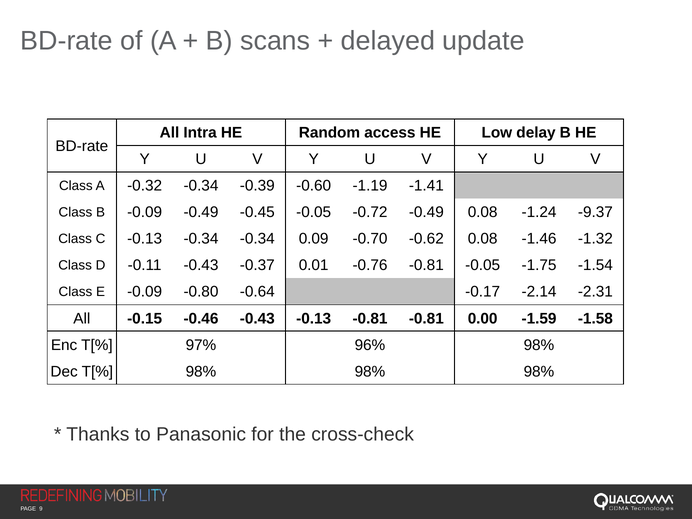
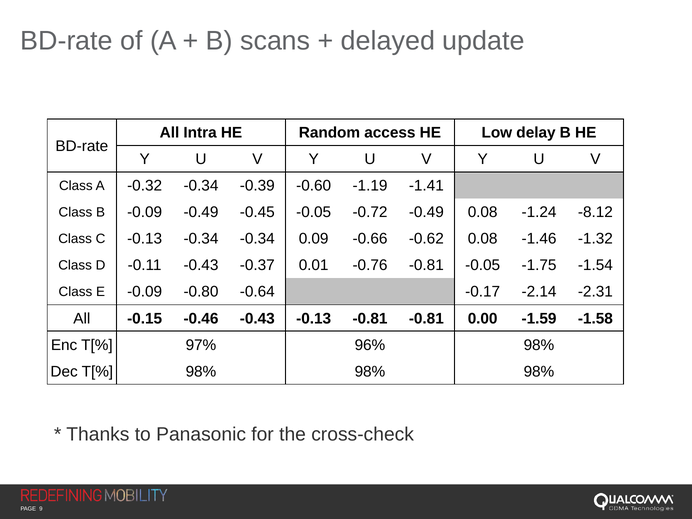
-9.37: -9.37 -> -8.12 (595, 212)
-0.70: -0.70 -> -0.66 (370, 239)
